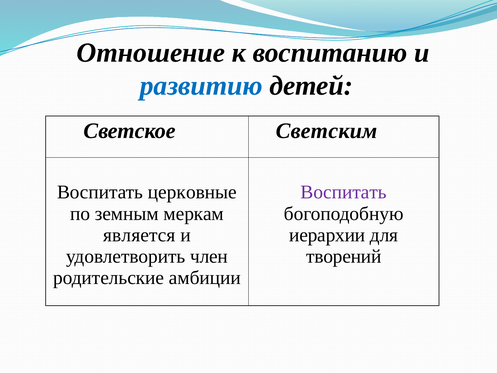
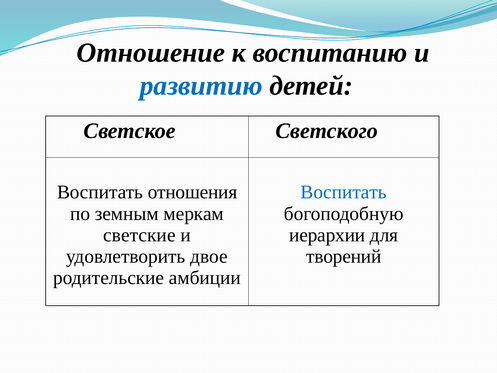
Светским: Светским -> Светского (327, 131)
церковные: церковные -> отношения (193, 192)
Воспитать colour: purple -> blue (344, 192)
является: является -> светские (139, 235)
член: член -> двое (209, 256)
